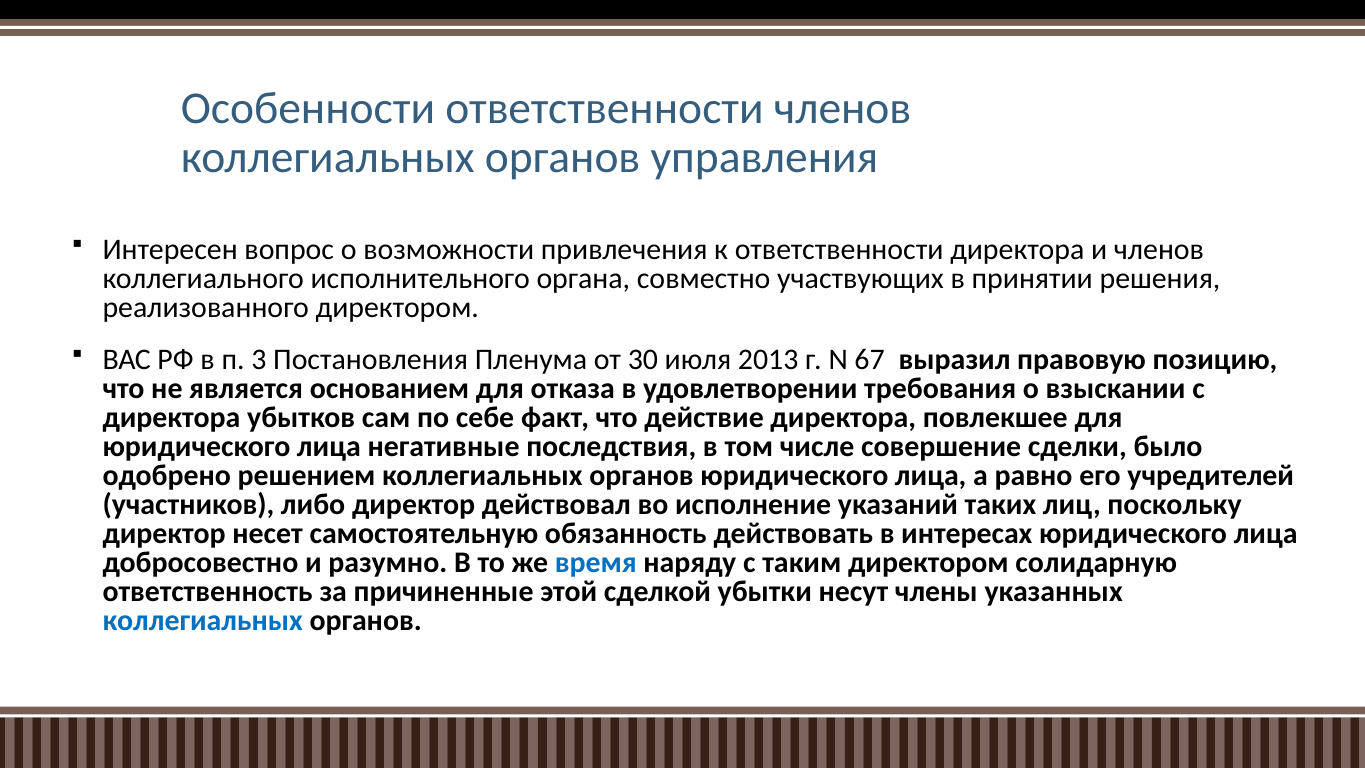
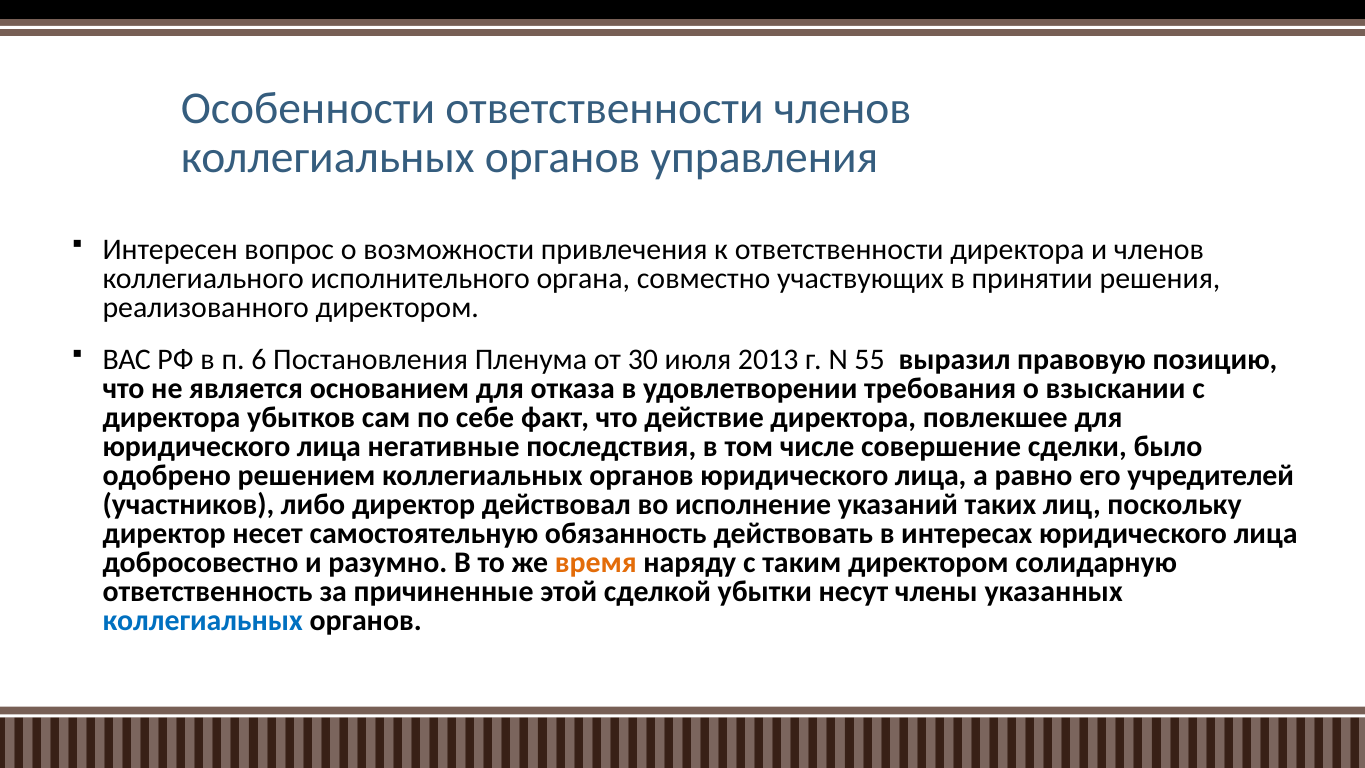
3: 3 -> 6 (259, 359)
67: 67 -> 55 (870, 359)
время colour: blue -> orange (596, 563)
